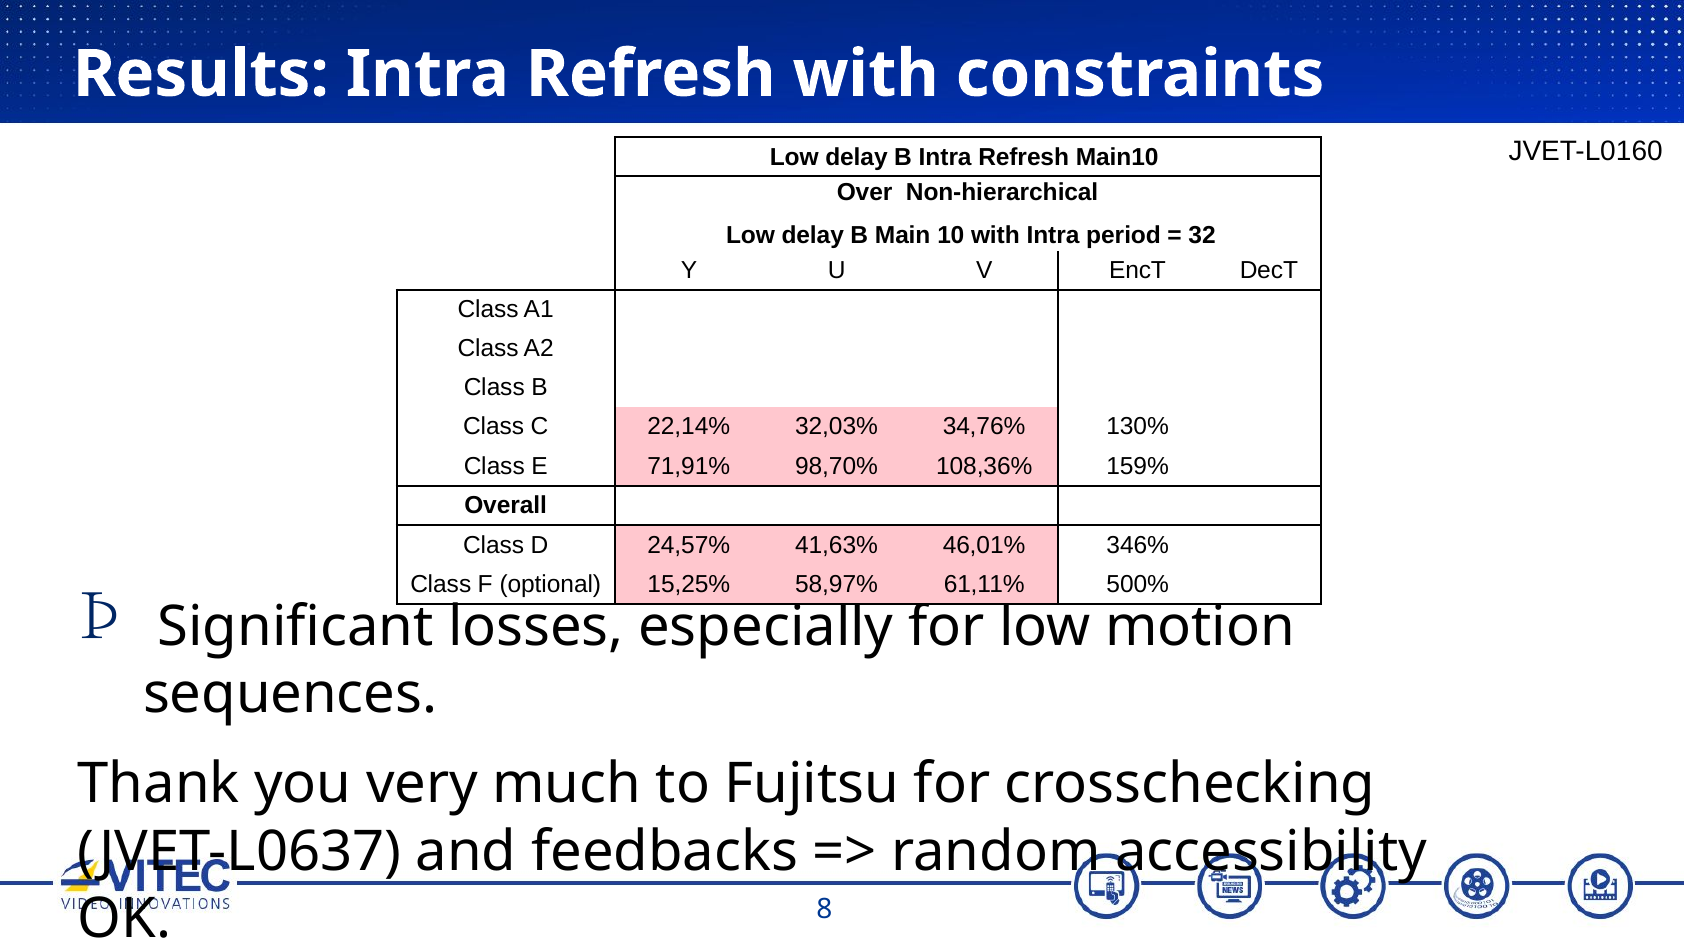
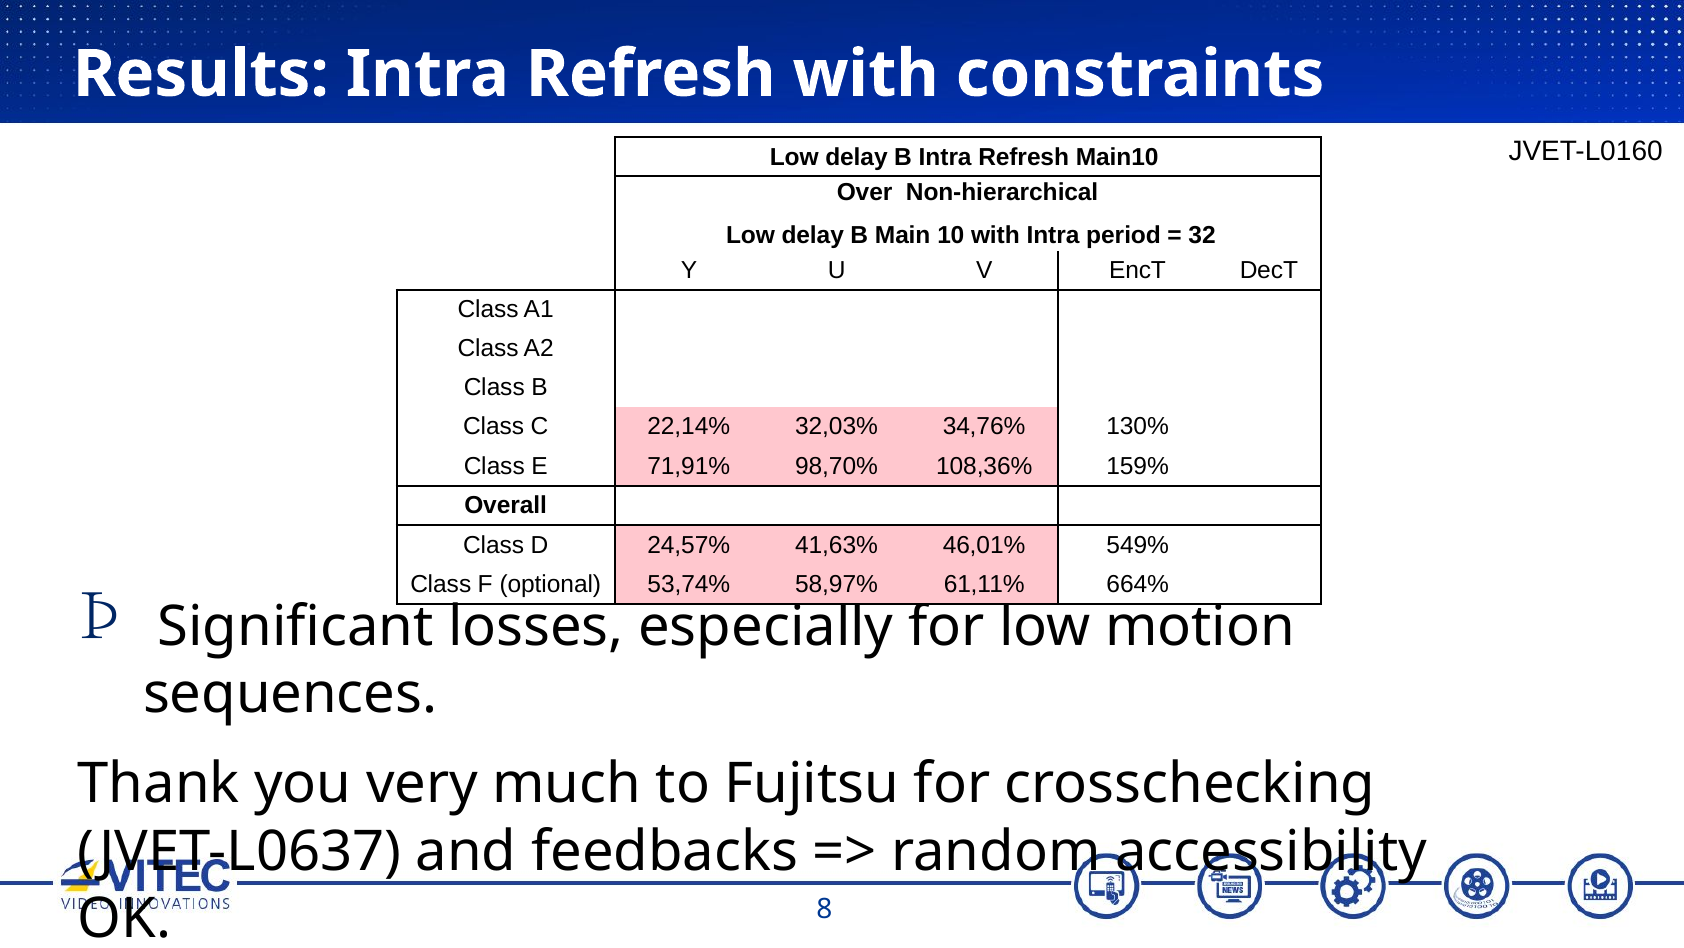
346%: 346% -> 549% (1138, 545)
15,25%: 15,25% -> 53,74% (689, 584)
500%: 500% -> 664% (1138, 584)
